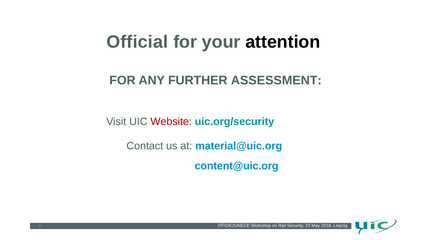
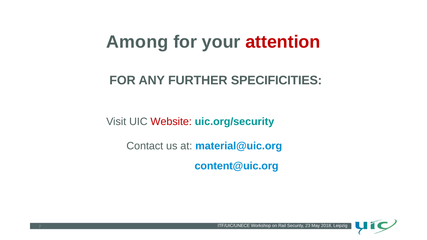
Official: Official -> Among (137, 42)
attention colour: black -> red (283, 42)
ASSESSMENT: ASSESSMENT -> SPECIFICITIES (276, 80)
